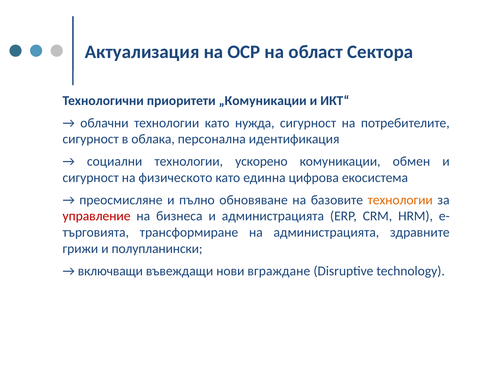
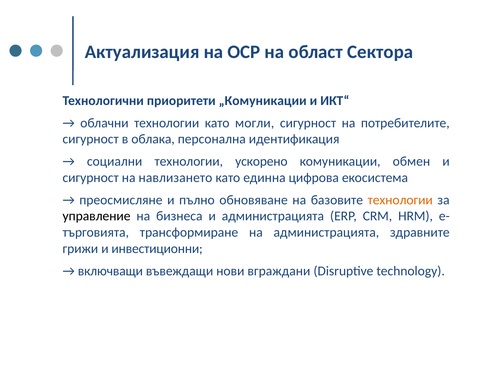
нужда: нужда -> могли (255, 123)
физическото: физическото -> навлизането (175, 177)
управление colour: red -> black (97, 216)
полупланински: полупланински -> инвестиционни (157, 248)
вграждане: вграждане -> вграждани (279, 271)
